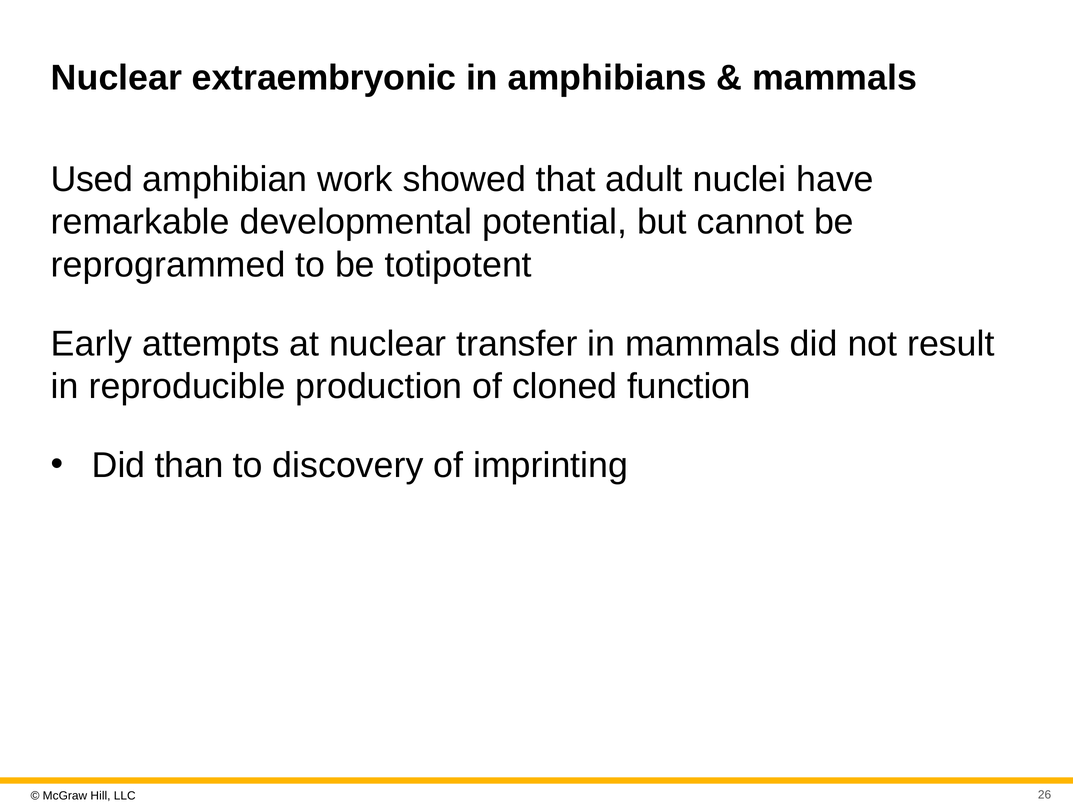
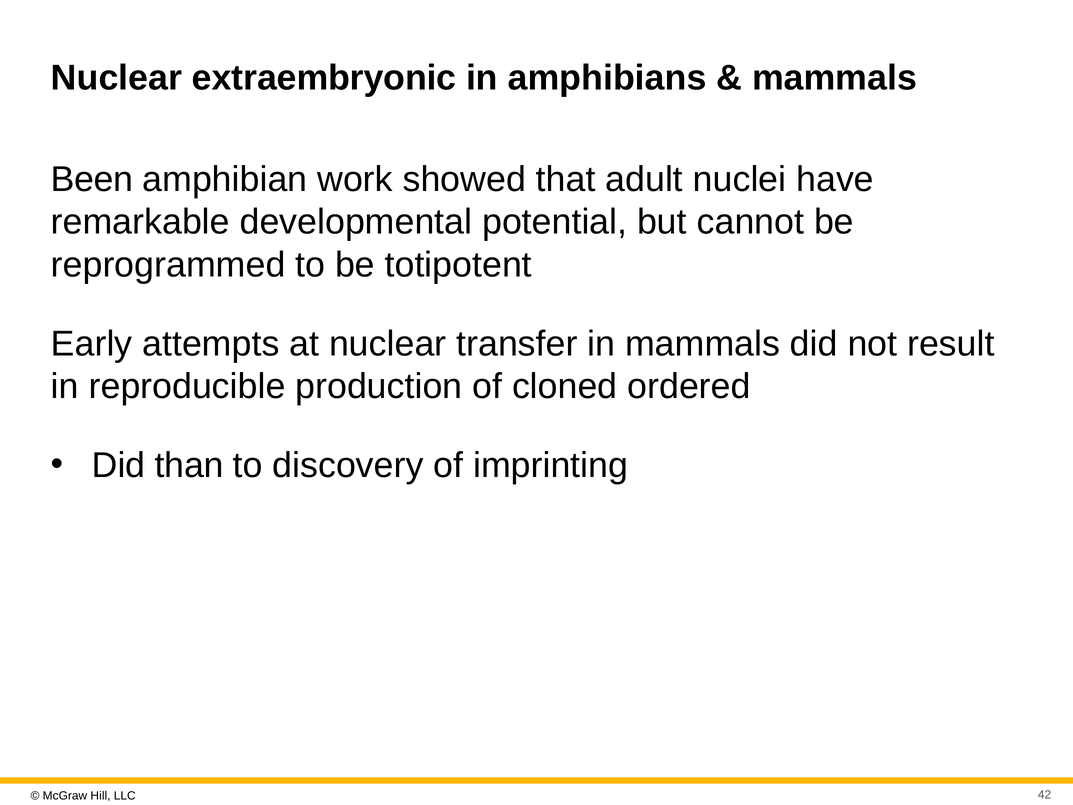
Used: Used -> Been (92, 179)
function: function -> ordered (689, 387)
26: 26 -> 42 (1045, 795)
